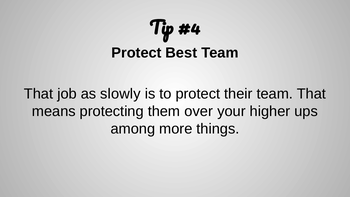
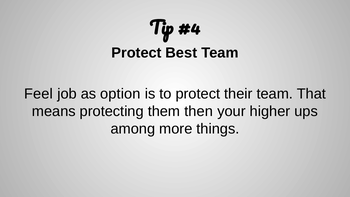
That: That -> Feel (38, 94)
slowly: slowly -> option (120, 94)
over: over -> then (199, 111)
